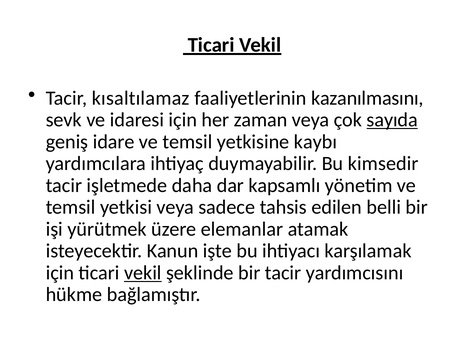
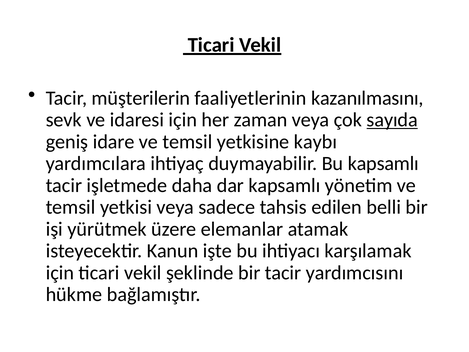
kısaltılamaz: kısaltılamaz -> müşterilerin (141, 98)
Bu kimsedir: kimsedir -> kapsamlı (383, 163)
vekil underline: present -> none (143, 273)
